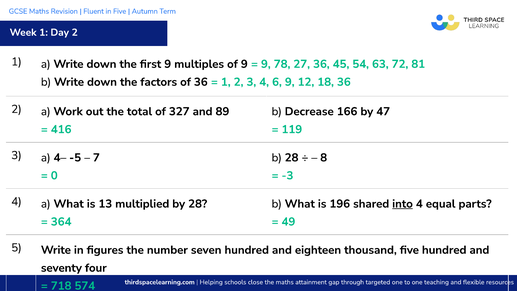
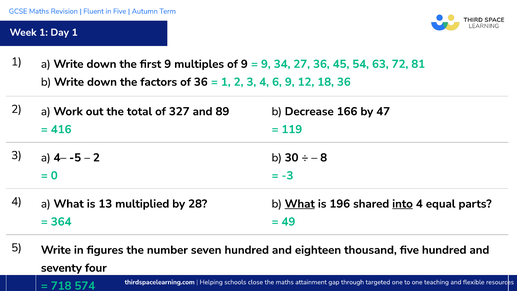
Day 2: 2 -> 1 (75, 32)
78: 78 -> 34 (282, 64)
7: 7 -> 2 (96, 158)
b 28: 28 -> 30 (292, 158)
What underline: none -> present (300, 204)
